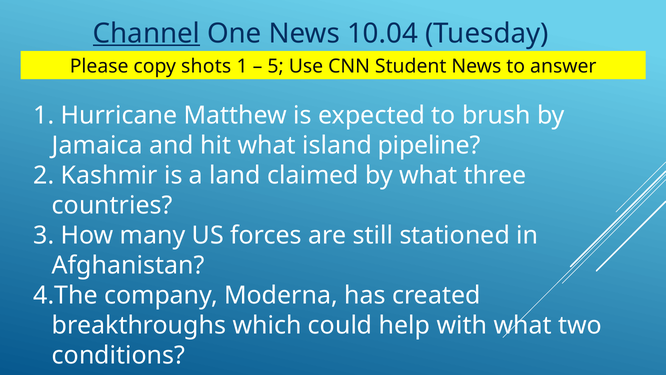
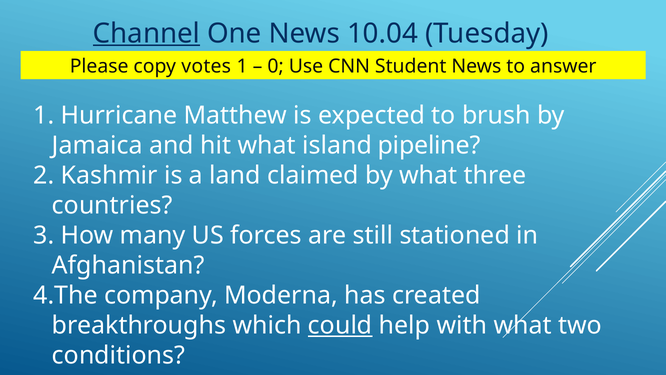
shots: shots -> votes (206, 66)
5: 5 -> 0 (276, 66)
could underline: none -> present (340, 325)
